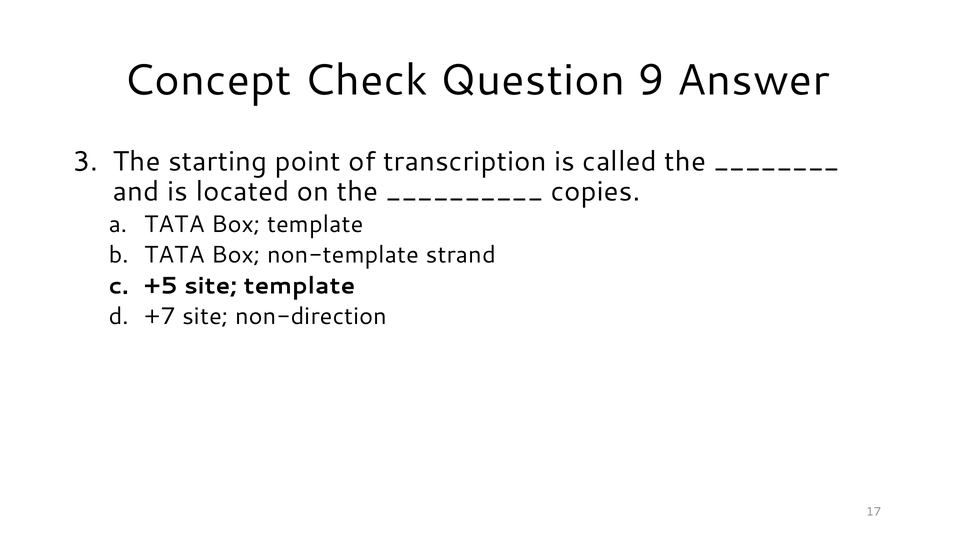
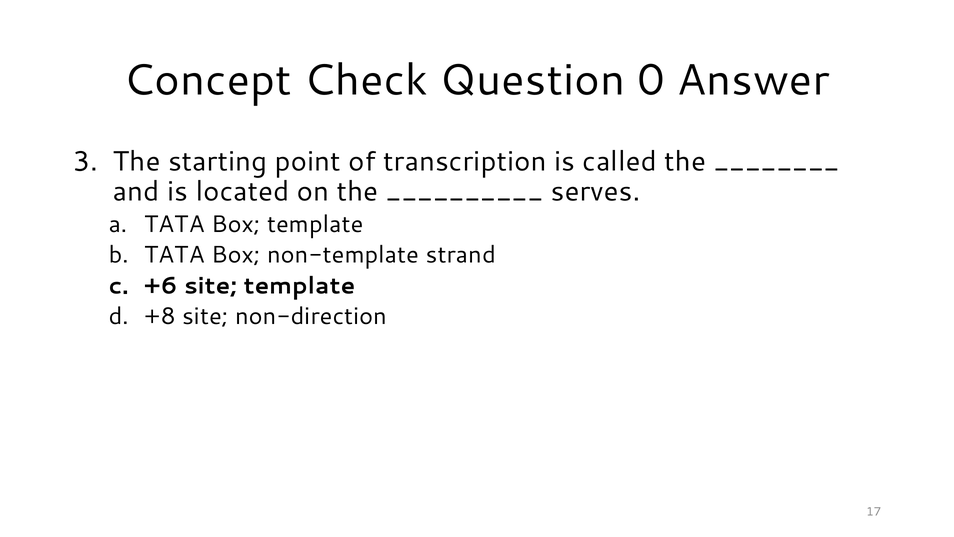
9: 9 -> 0 (651, 80)
copies: copies -> serves (596, 191)
+5: +5 -> +6 (161, 286)
+7: +7 -> +8 (160, 316)
